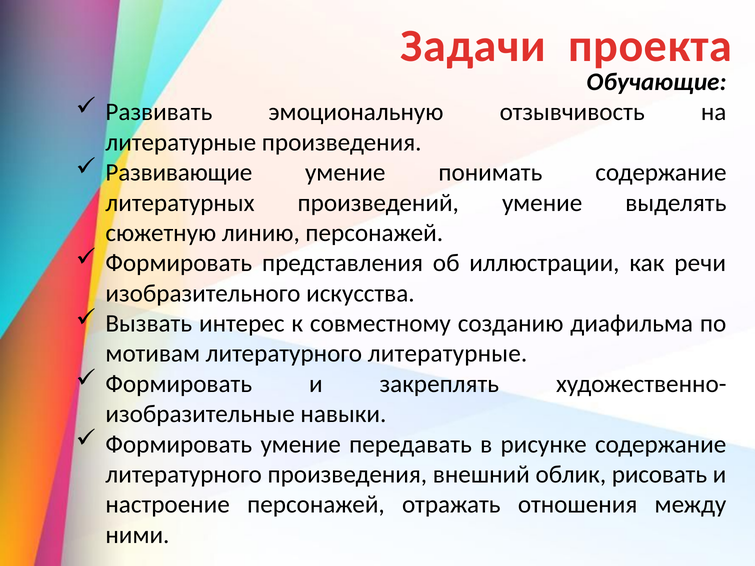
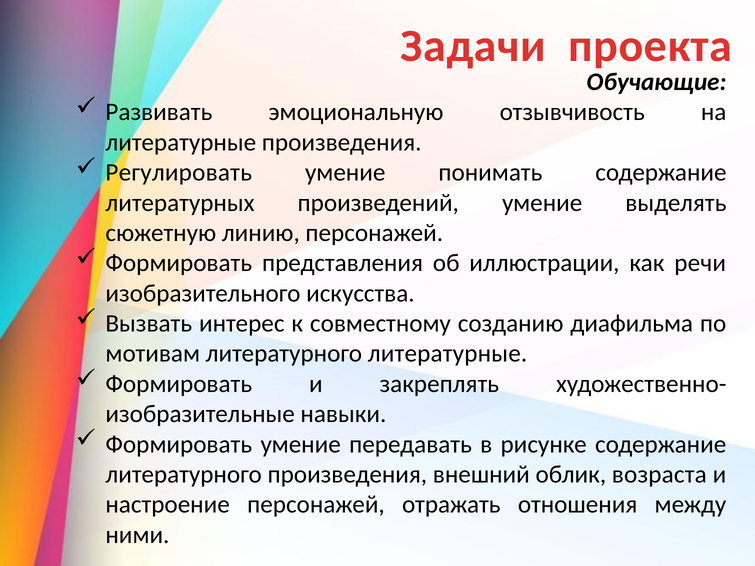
Развивающие: Развивающие -> Регулировать (179, 173)
рисовать: рисовать -> возраста (659, 475)
